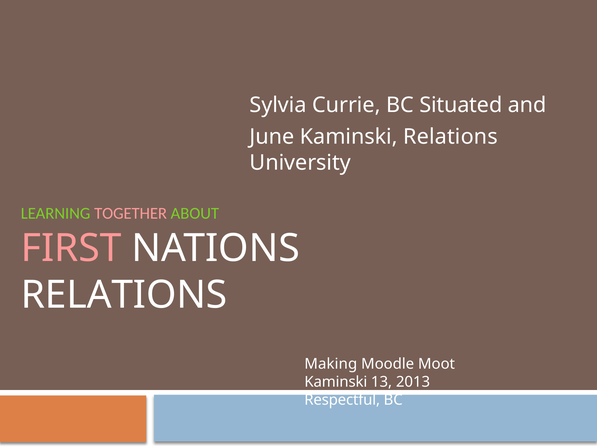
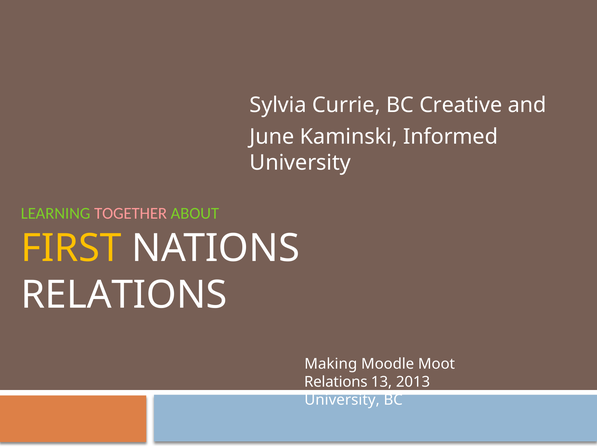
Situated: Situated -> Creative (461, 105)
Kaminski Relations: Relations -> Informed (451, 137)
FIRST colour: pink -> yellow (71, 248)
Kaminski: Kaminski -> Relations (336, 382)
Respectful: Respectful -> University (342, 400)
